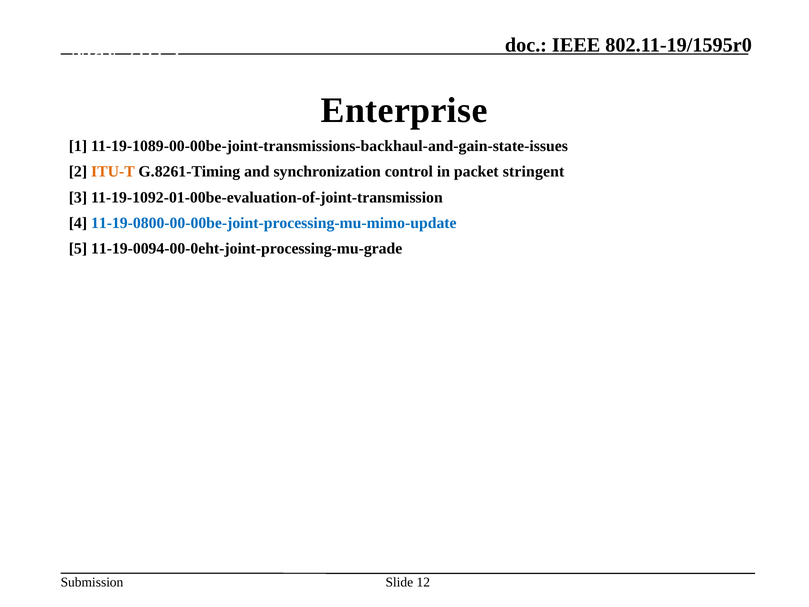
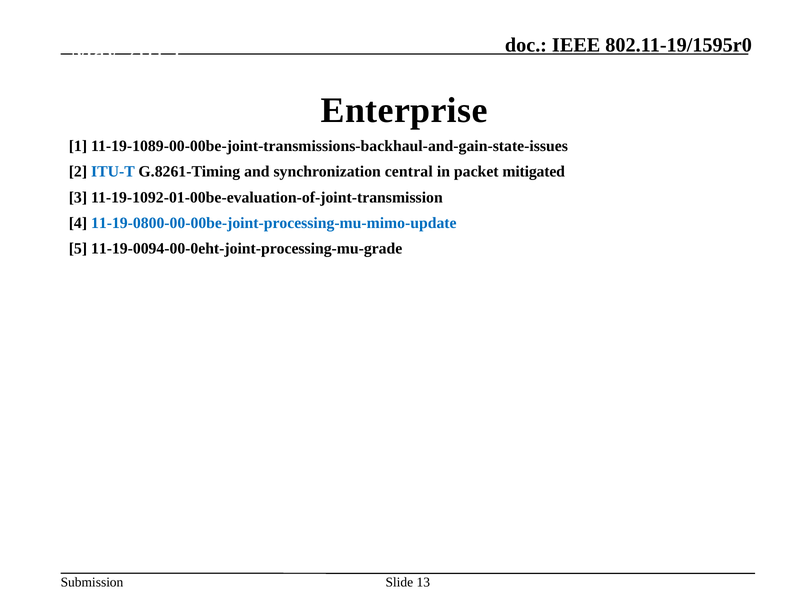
ITU-T colour: orange -> blue (113, 172)
control: control -> central (409, 172)
stringent: stringent -> mitigated (534, 172)
12: 12 -> 13 (423, 582)
